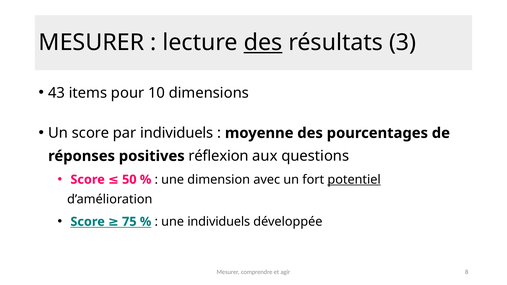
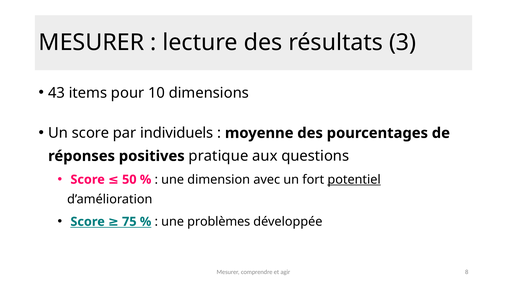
des underline: present -> none (263, 43)
réflexion: réflexion -> pratique (218, 156)
une individuels: individuels -> problèmes (219, 222)
